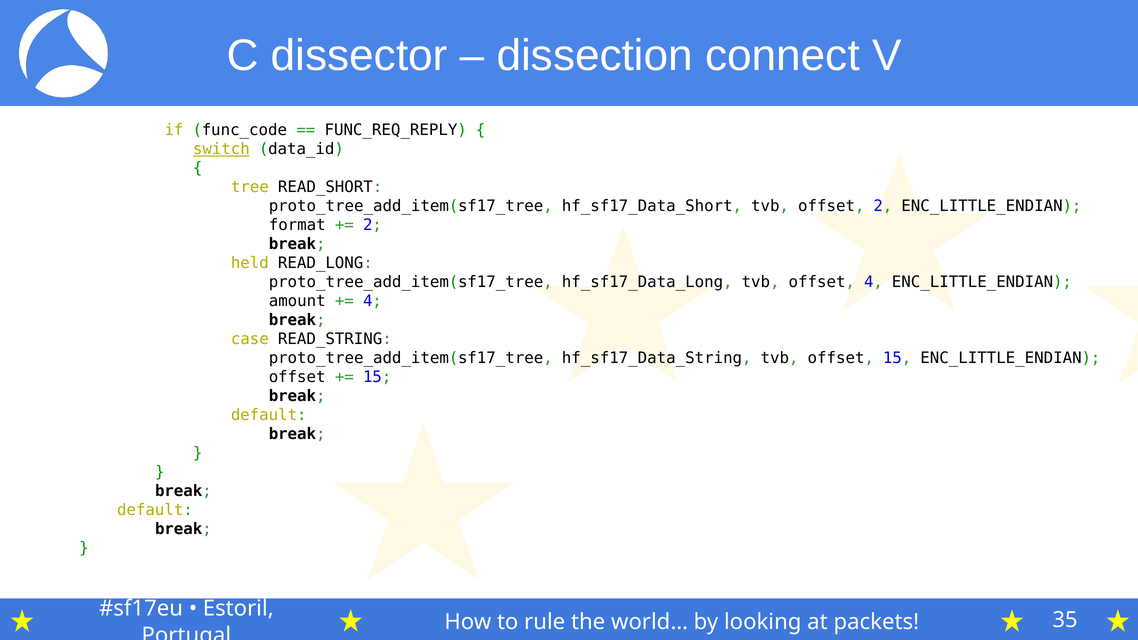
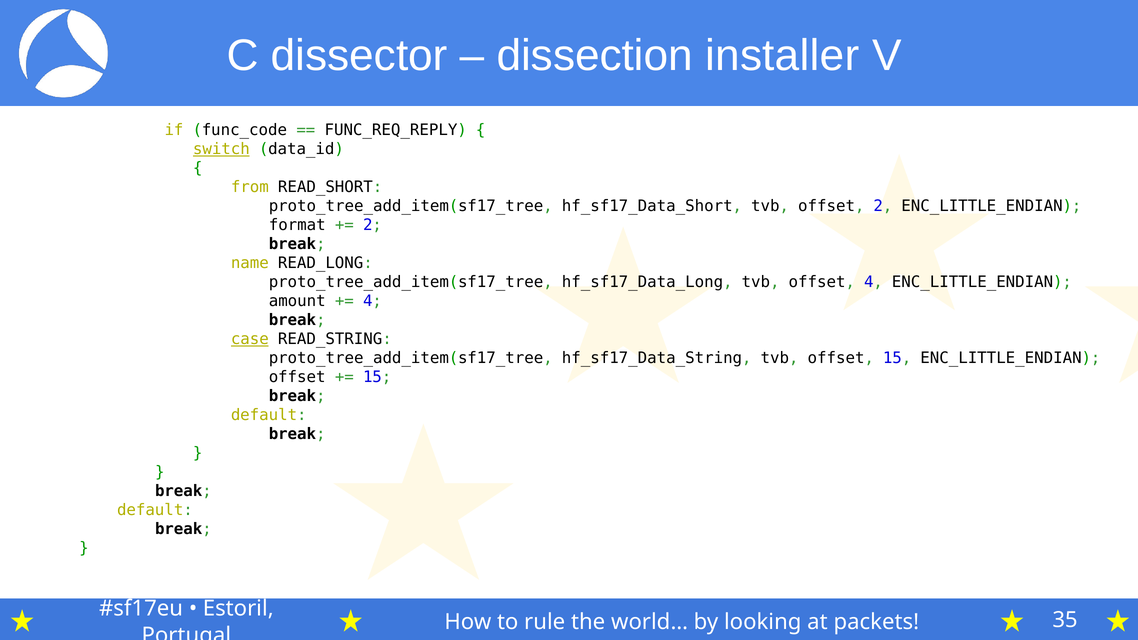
connect: connect -> installer (782, 56)
tree: tree -> from (250, 187)
held: held -> name (250, 263)
case underline: none -> present (250, 339)
